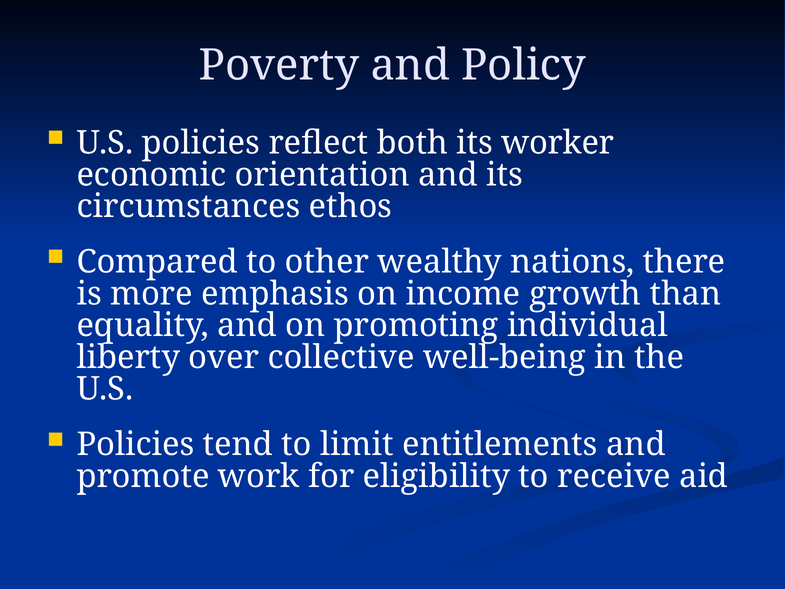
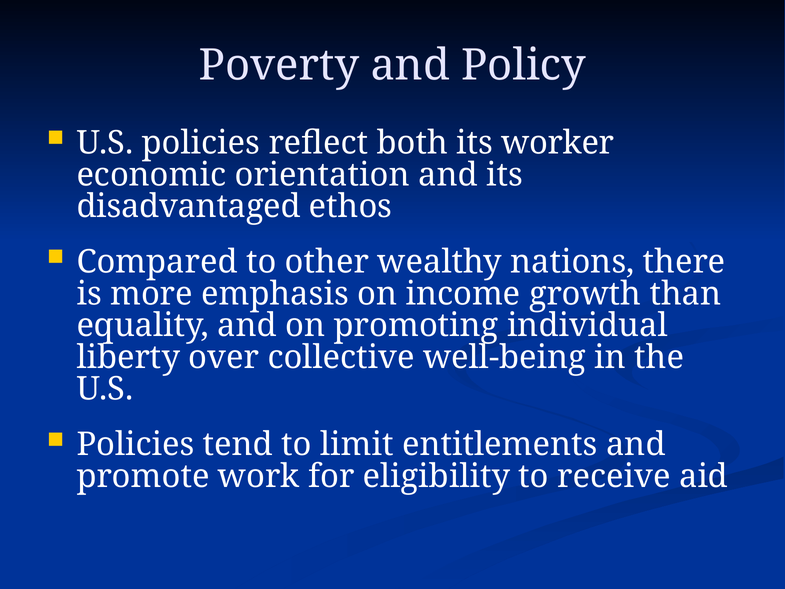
circumstances: circumstances -> disadvantaged (189, 206)
